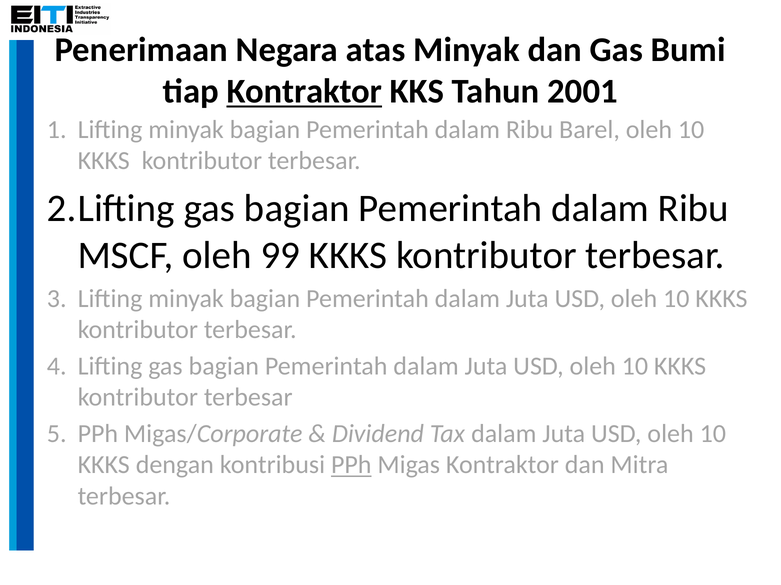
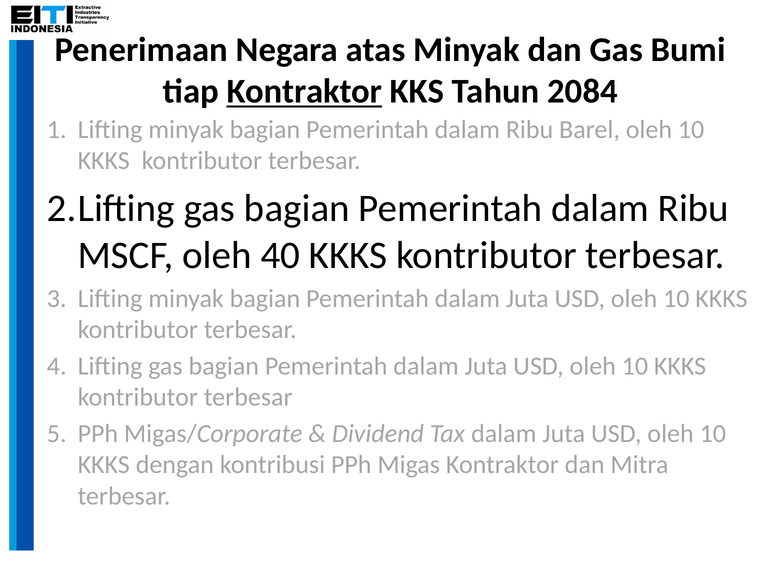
2001: 2001 -> 2084 (583, 92)
99: 99 -> 40 (280, 256)
PPh underline: present -> none (351, 466)
